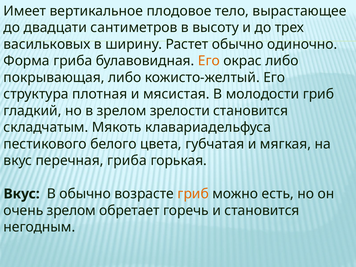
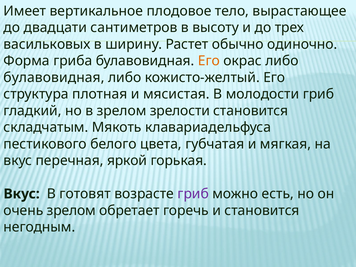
покрывающая: покрывающая -> булавовидная (54, 78)
перечная гриба: гриба -> яркой (127, 161)
В обычно: обычно -> готовят (85, 194)
гриб colour: orange -> purple (193, 194)
